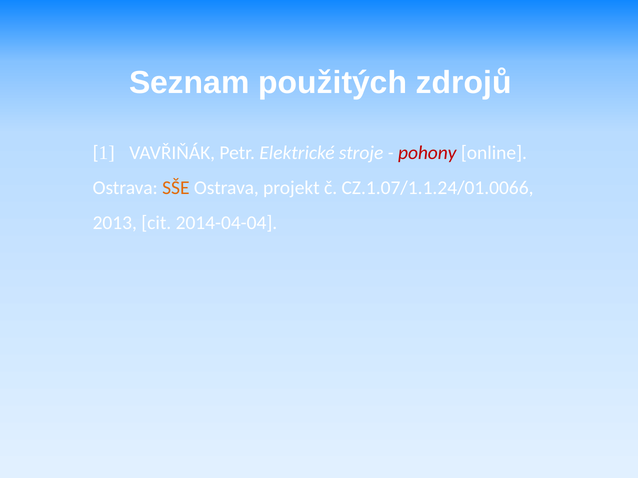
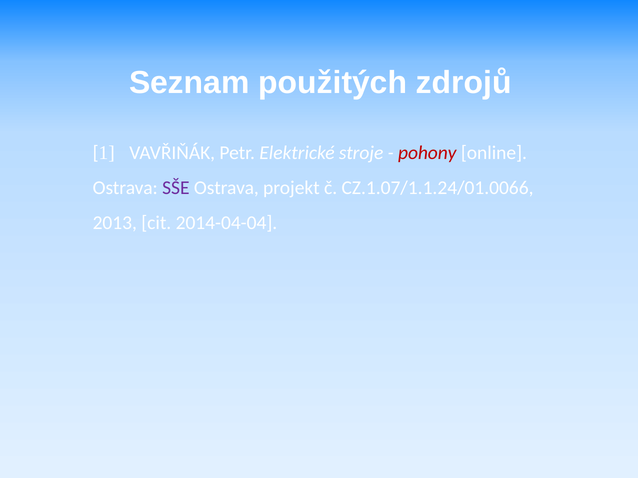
SŠE colour: orange -> purple (176, 188)
